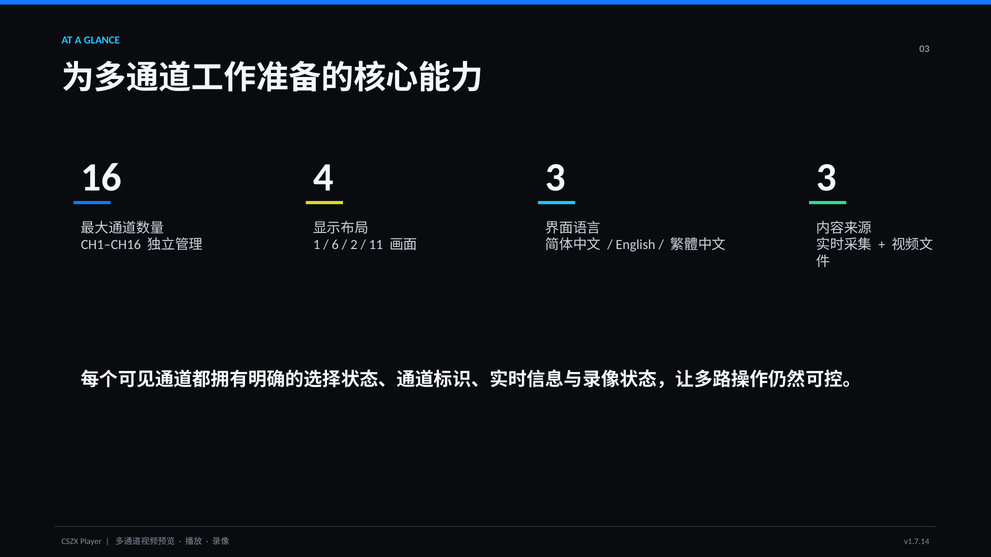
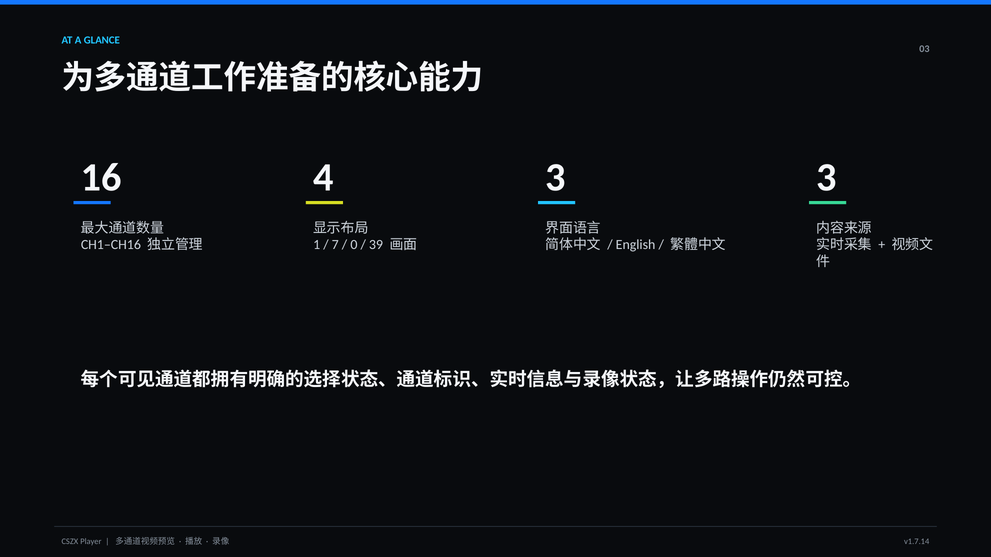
6: 6 -> 7 (335, 245)
2: 2 -> 0 (354, 245)
11: 11 -> 39 (376, 245)
